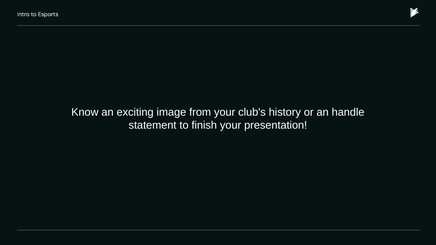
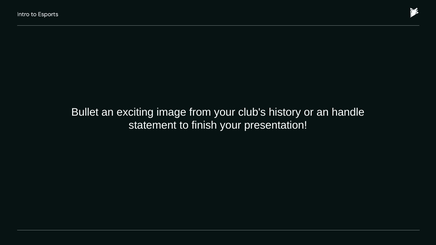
Know: Know -> Bullet (85, 112)
